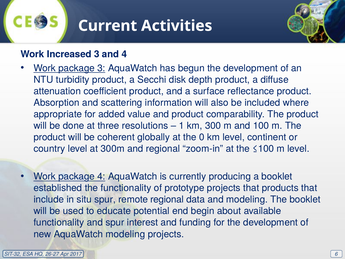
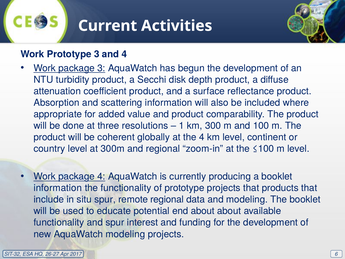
Work Increased: Increased -> Prototype (69, 54)
the 0: 0 -> 4 (202, 137)
established: established -> information (58, 188)
end begin: begin -> about (203, 211)
